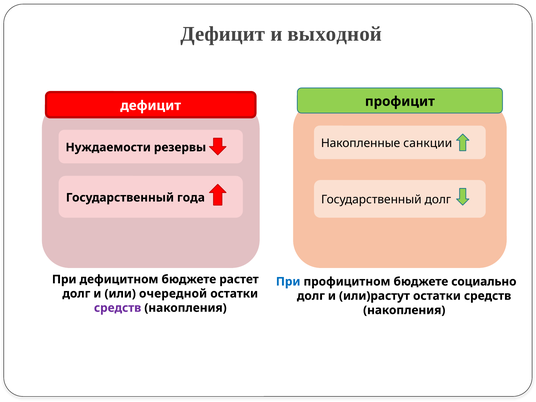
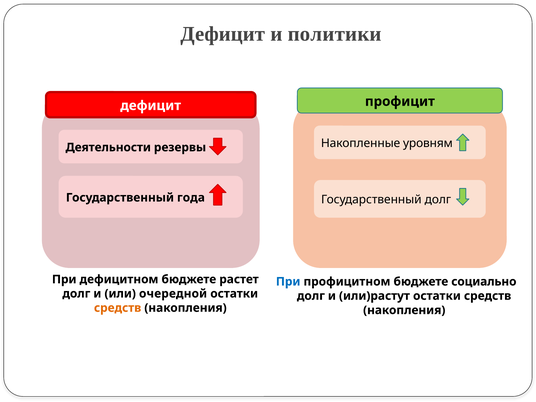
выходной: выходной -> политики (335, 34)
санкции: санкции -> уровням (428, 143)
Нуждаемости: Нуждаемости -> Деятельности (108, 147)
средств colour: purple -> orange (118, 308)
